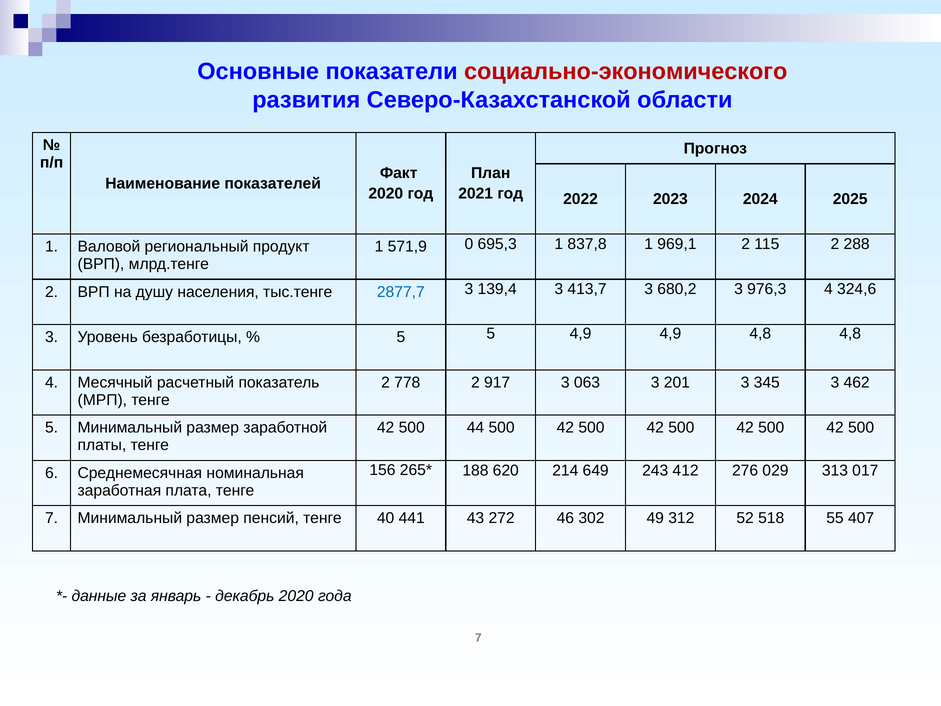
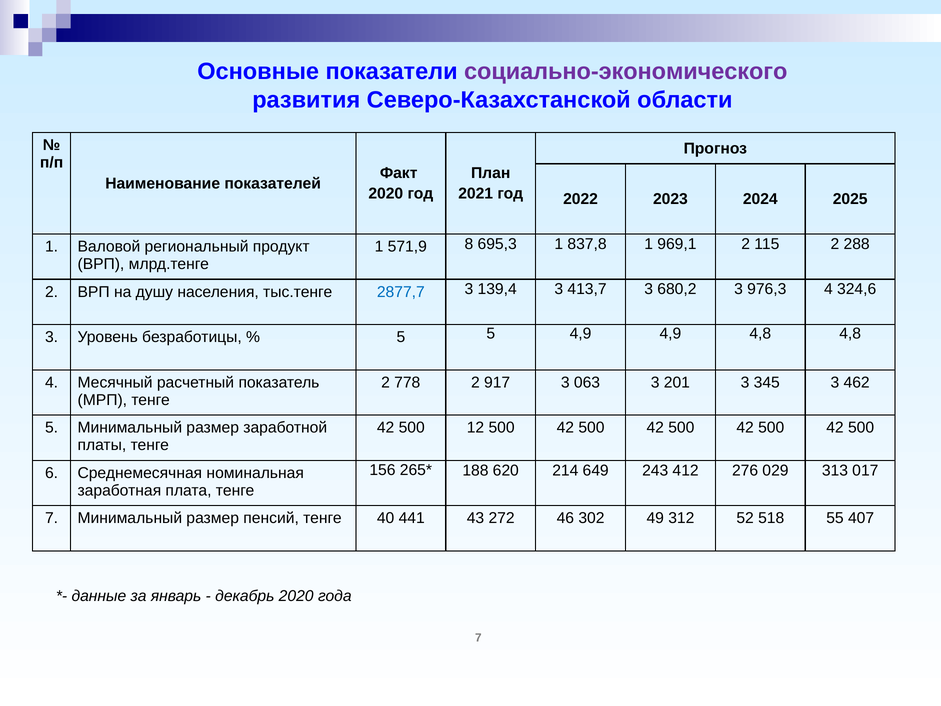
социально-экономического colour: red -> purple (626, 72)
0: 0 -> 8 (469, 244)
44: 44 -> 12 (475, 428)
